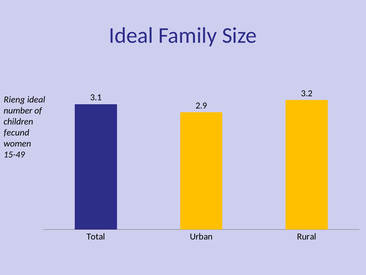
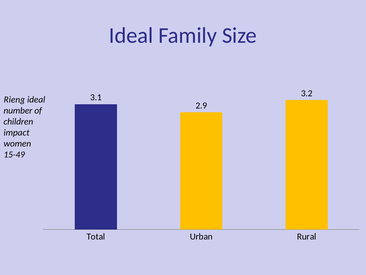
fecund: fecund -> impact (17, 132)
